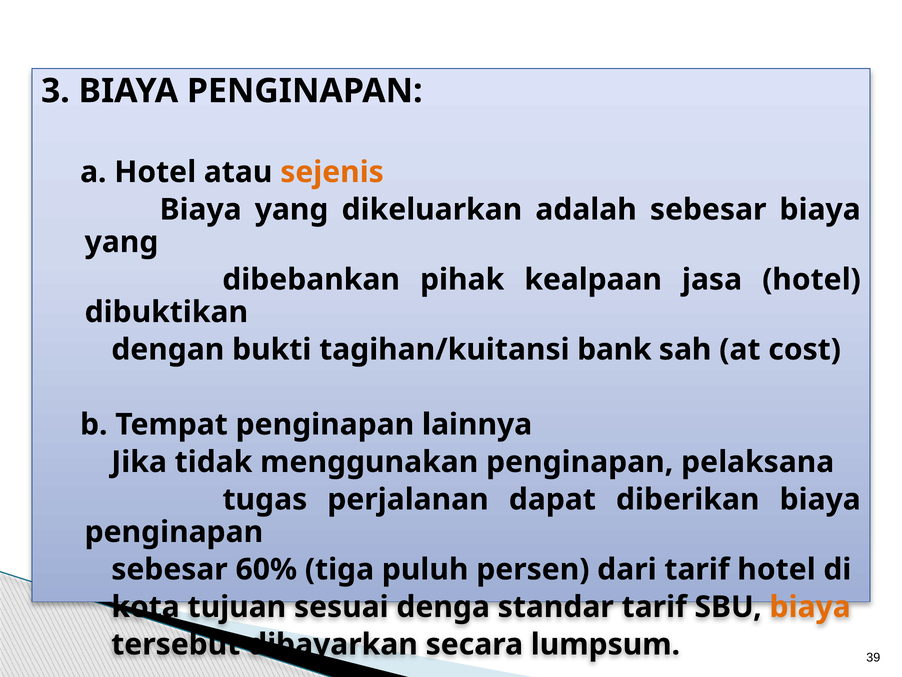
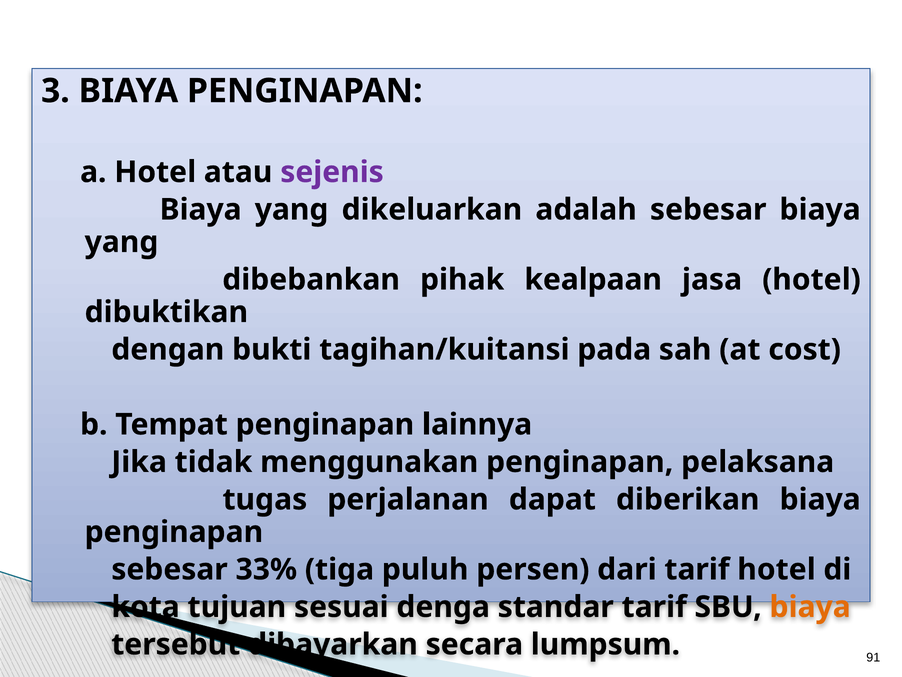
sejenis colour: orange -> purple (332, 172)
bank: bank -> pada (614, 349)
60%: 60% -> 33% (266, 569)
39: 39 -> 91 (873, 657)
